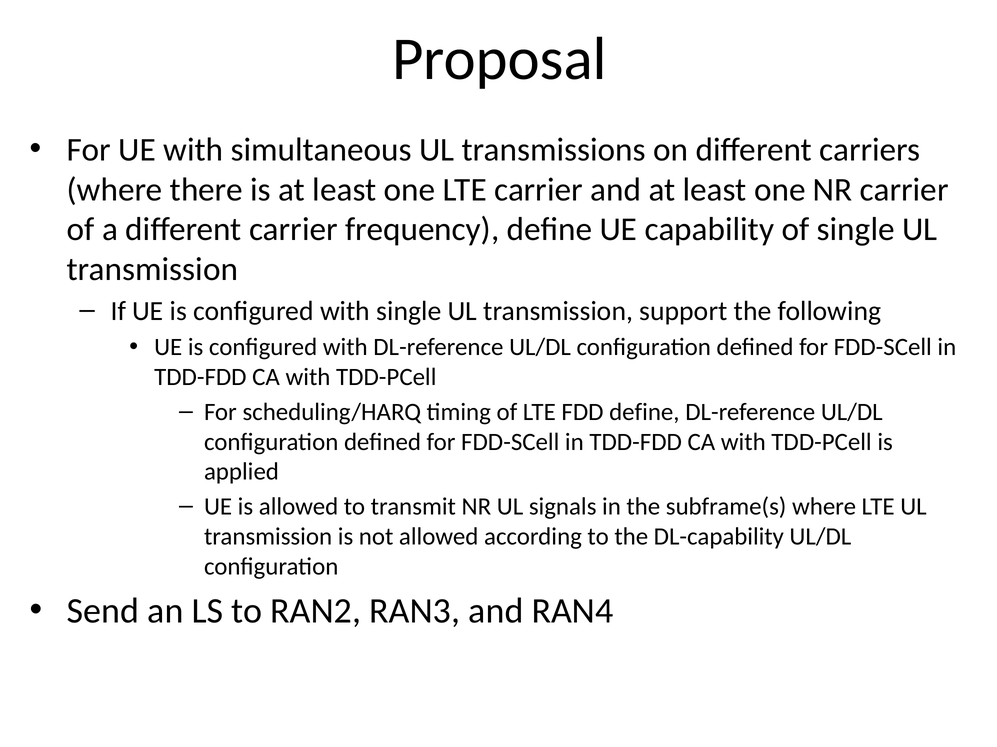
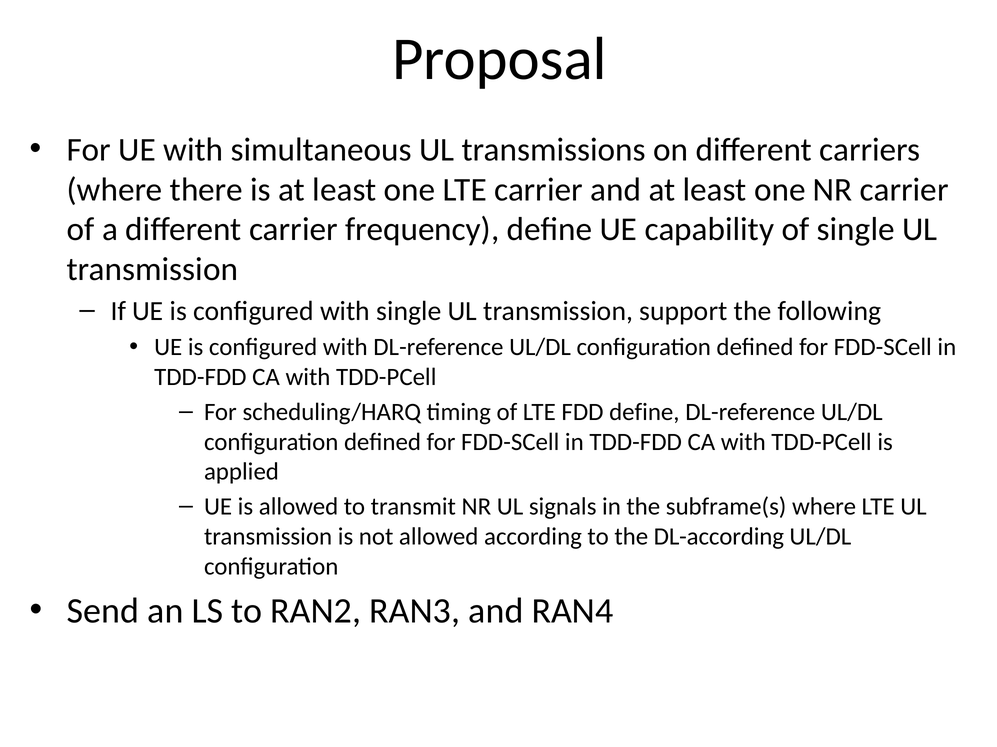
DL-capability: DL-capability -> DL-according (719, 537)
